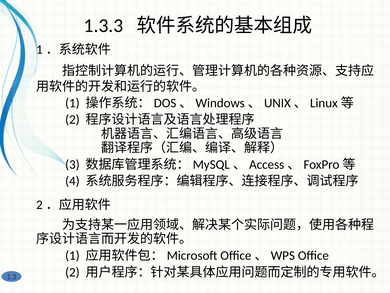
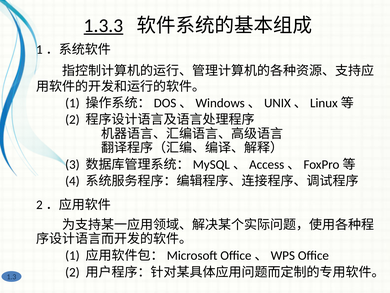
1.3.3 underline: none -> present (103, 26)
